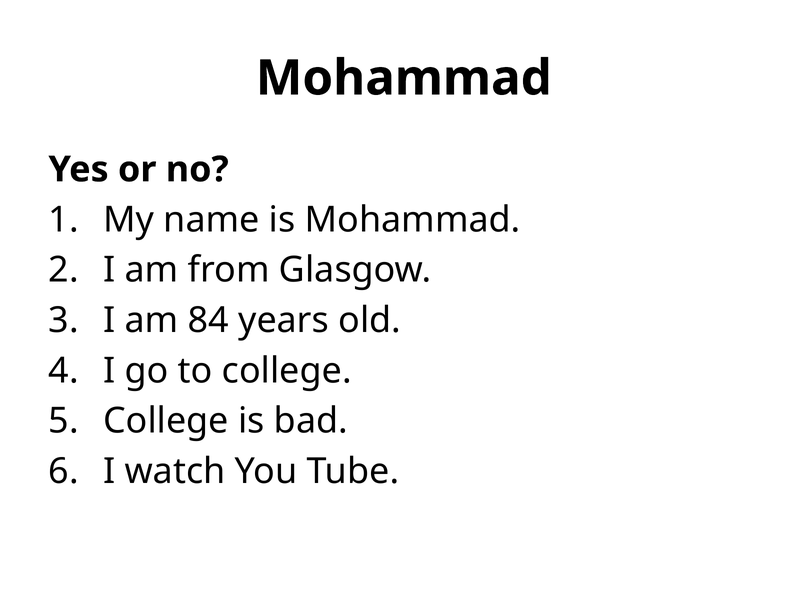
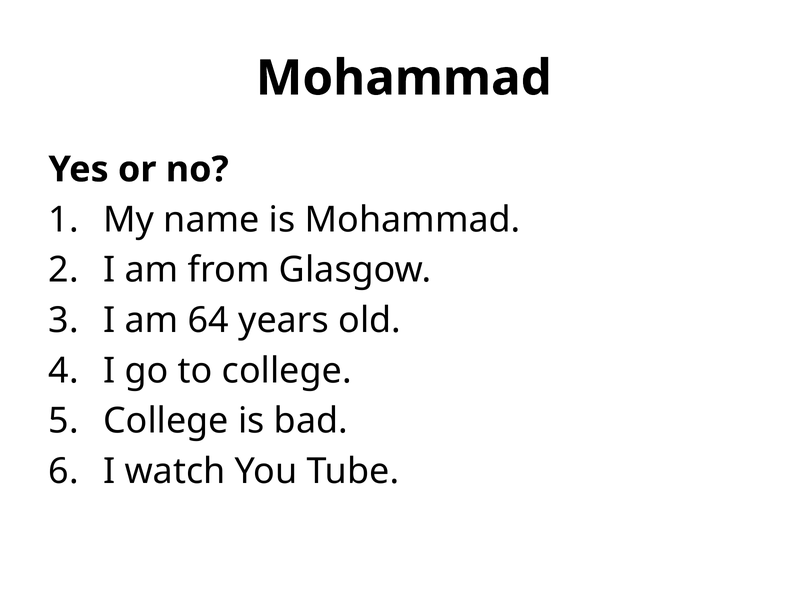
84: 84 -> 64 (208, 320)
